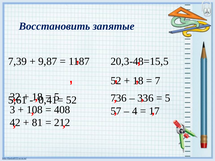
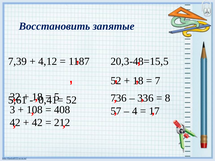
9,87: 9,87 -> 4,12 (48, 61)
5: 5 -> 8 (168, 98)
81: 81 -> 42 (37, 123)
